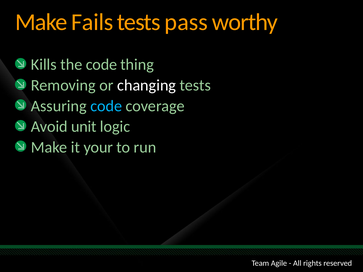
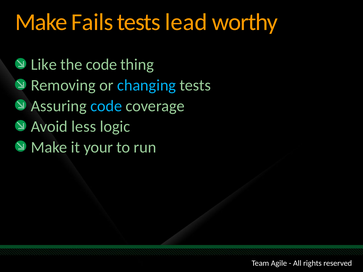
pass: pass -> lead (186, 22)
Kills: Kills -> Like (44, 65)
changing colour: white -> light blue (147, 85)
unit: unit -> less (84, 127)
